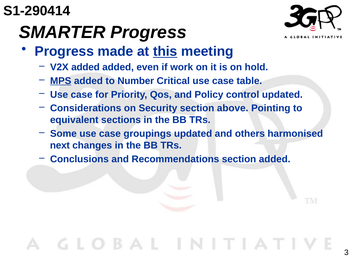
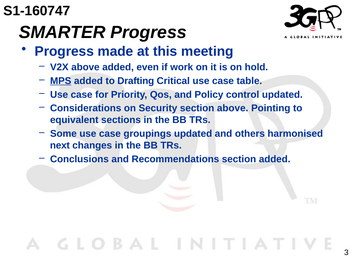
S1-290414: S1-290414 -> S1-160747 (37, 11)
this underline: present -> none (165, 51)
V2X added: added -> above (85, 67)
Number: Number -> Drafting (136, 81)
